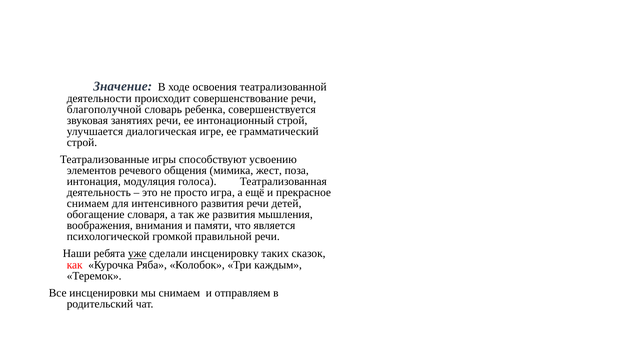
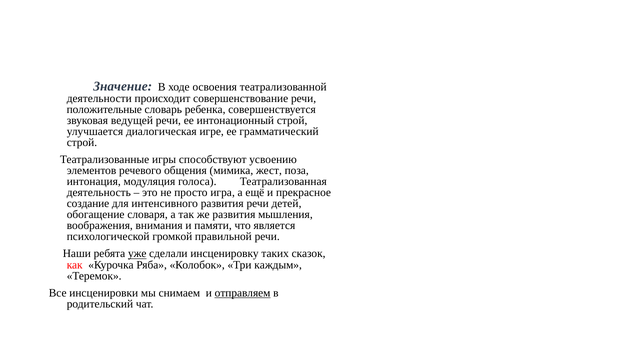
благополучной: благополучной -> положительные (104, 110)
занятиях: занятиях -> ведущей (132, 121)
снимаем: снимаем -> создание (88, 204)
отправляем underline: none -> present (243, 293)
